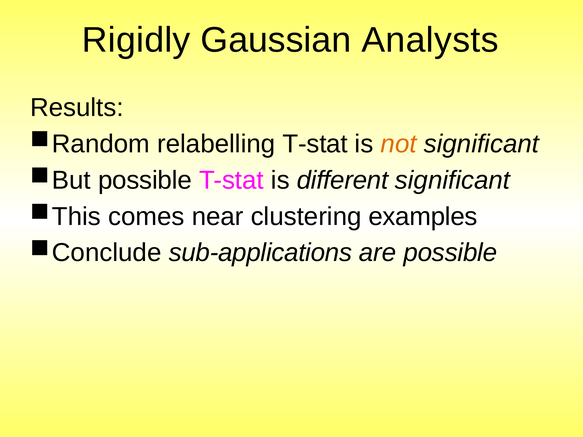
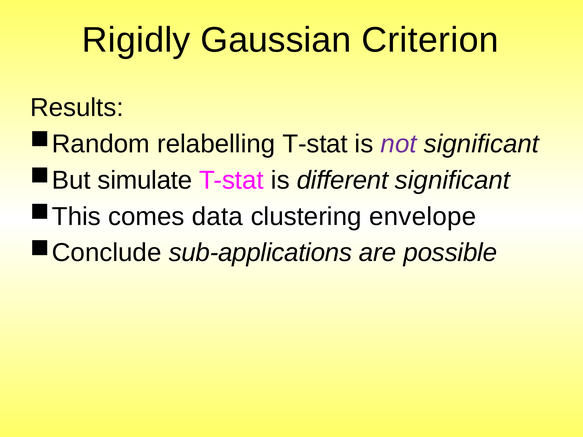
Analysts: Analysts -> Criterion (430, 40)
not colour: orange -> purple (399, 144)
possible: possible -> simulate (145, 180)
near: near -> data (217, 217)
examples: examples -> envelope (423, 217)
